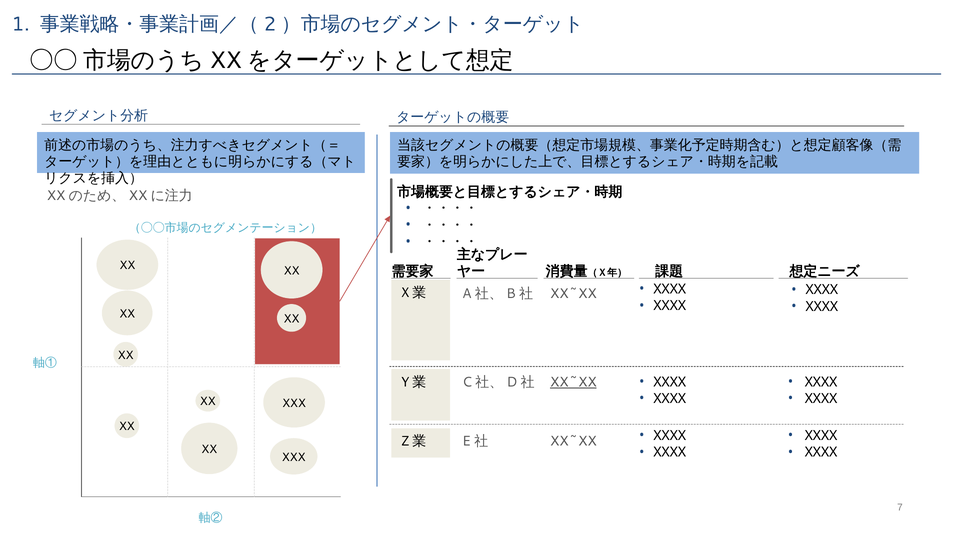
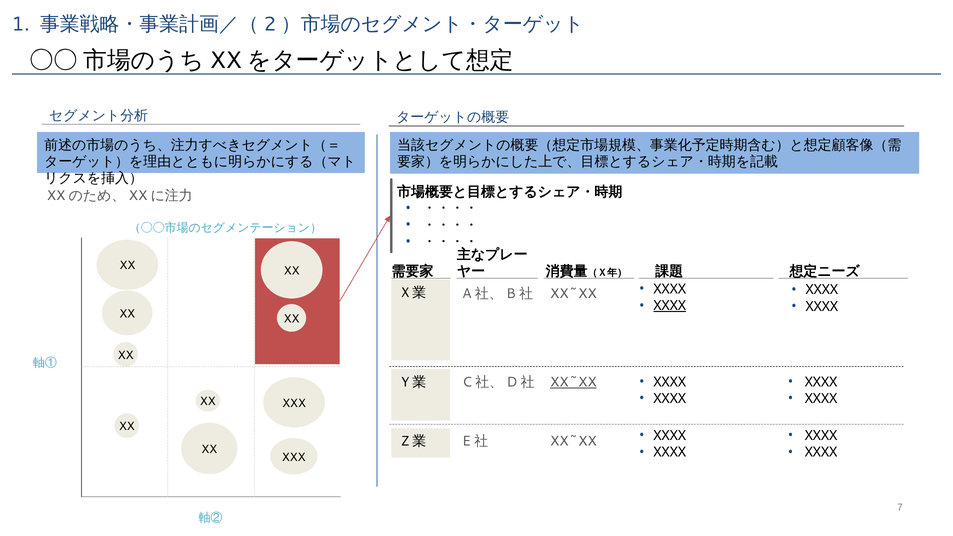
XXXX underline: none -> present (670, 306)
